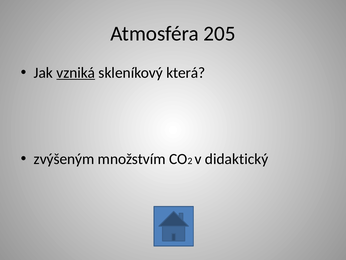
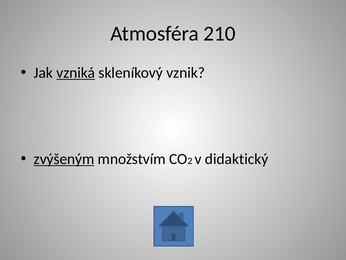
205: 205 -> 210 (219, 33)
která: která -> vznik (186, 73)
zvýšeným underline: none -> present (64, 159)
